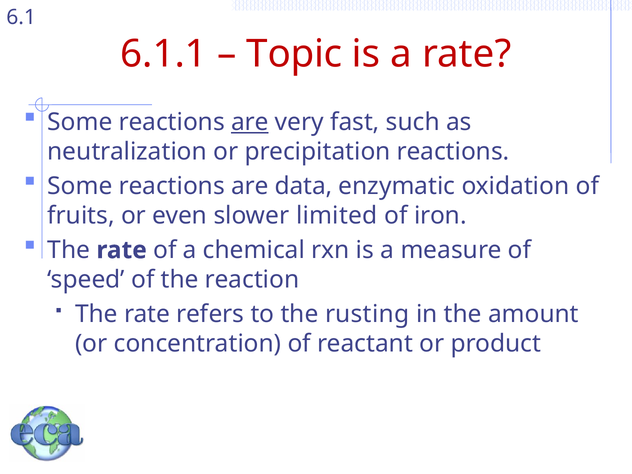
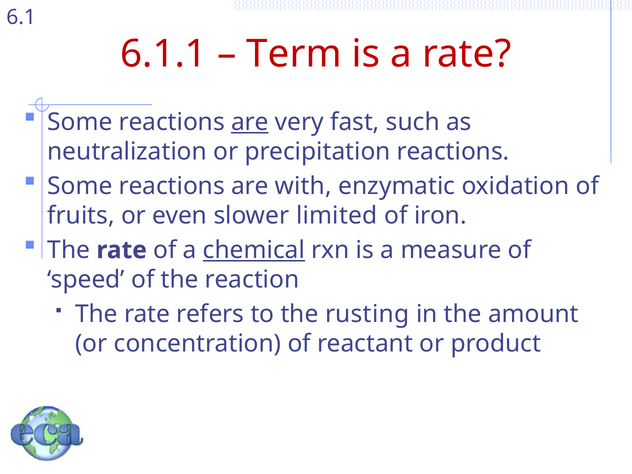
Topic: Topic -> Term (294, 54)
data: data -> with (303, 186)
chemical underline: none -> present (254, 250)
